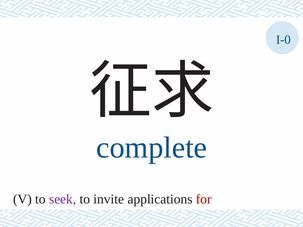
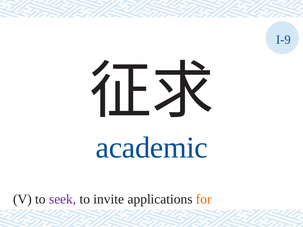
I-0: I-0 -> I-9 (283, 40)
complete: complete -> academic (152, 148)
for colour: red -> orange (204, 199)
